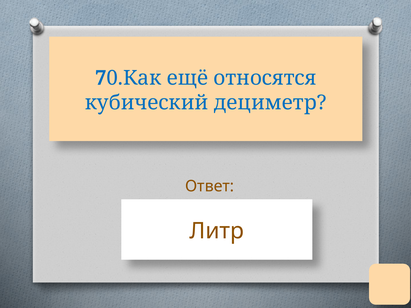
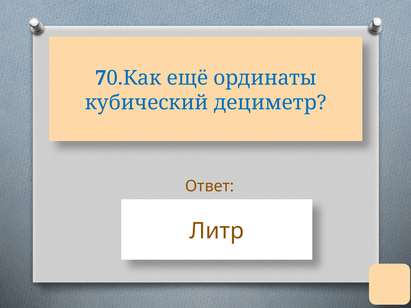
относятся: относятся -> ординаты (265, 78)
